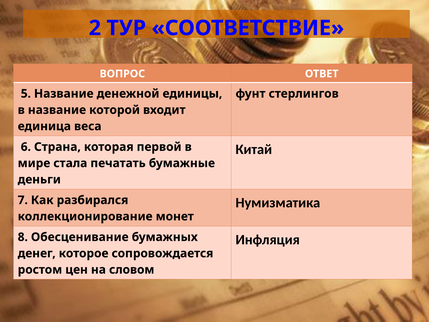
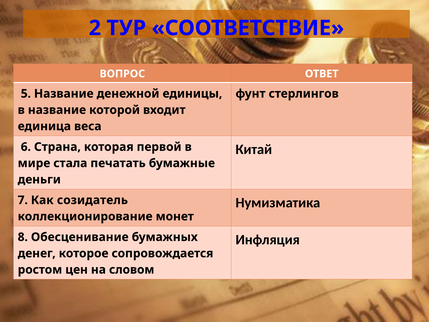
разбирался: разбирался -> созидатель (92, 200)
